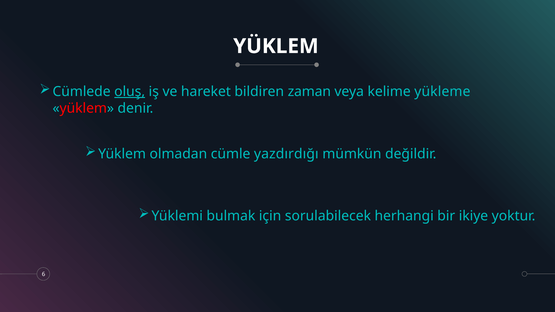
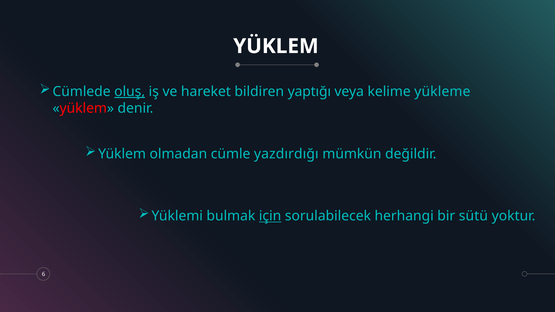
zaman: zaman -> yaptığı (309, 92)
için underline: none -> present (270, 216)
ikiye: ikiye -> sütü (473, 216)
